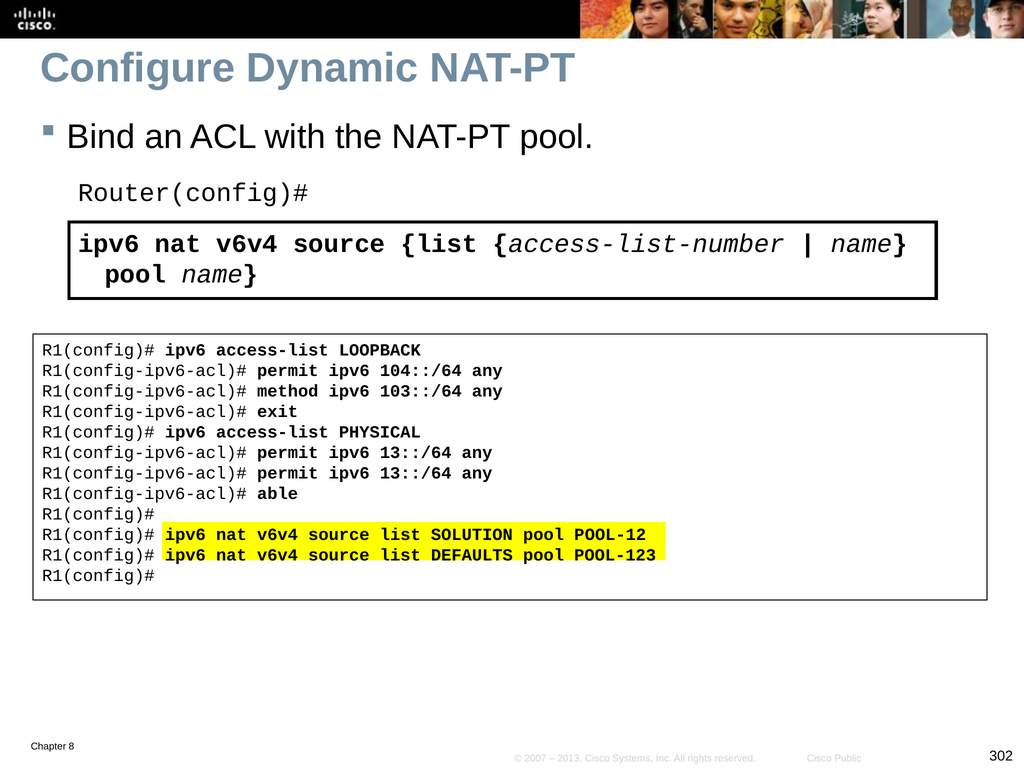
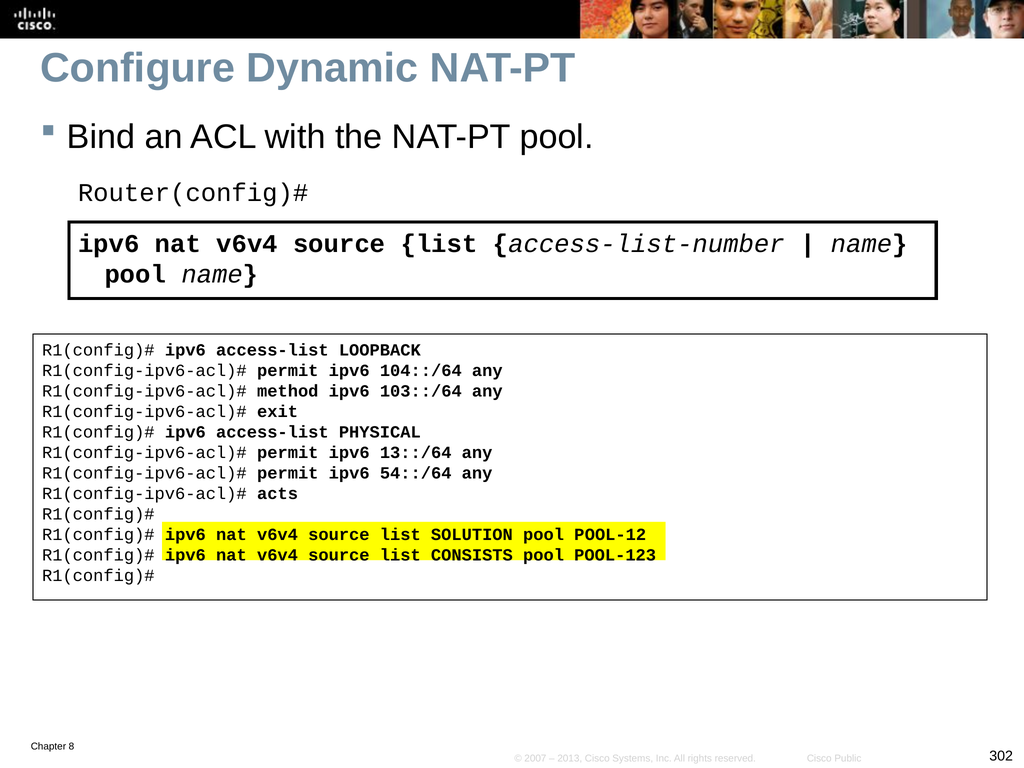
13::/64: 13::/64 -> 54::/64 (416, 473)
able: able -> acts (278, 494)
DEFAULTS: DEFAULTS -> CONSISTS (472, 555)
